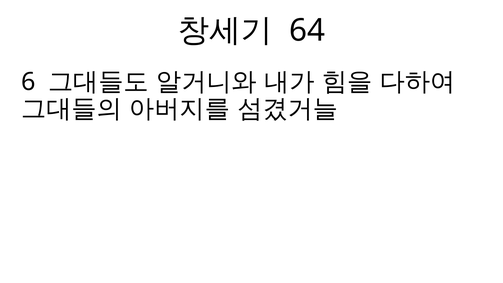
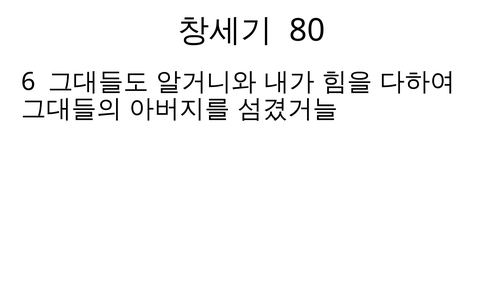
64: 64 -> 80 (307, 30)
